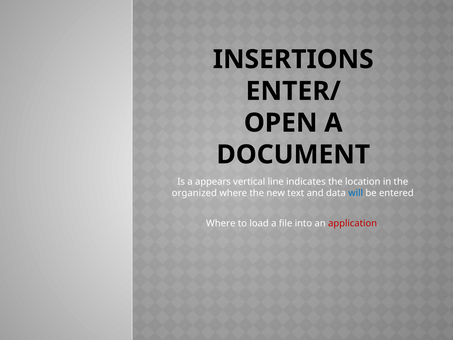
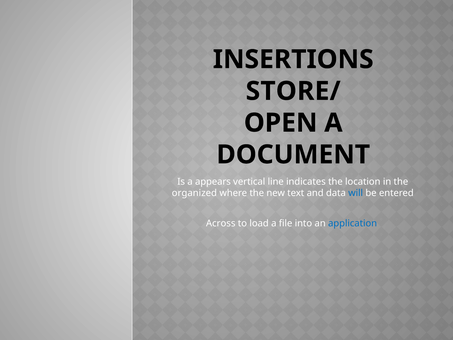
ENTER/: ENTER/ -> STORE/ (293, 91)
Where: Where -> Across (221, 223)
application colour: red -> blue (353, 223)
